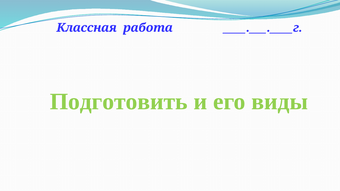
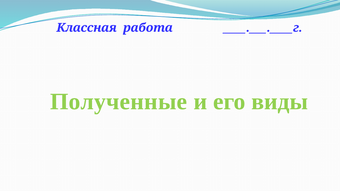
Подготовить: Подготовить -> Полученные (119, 102)
